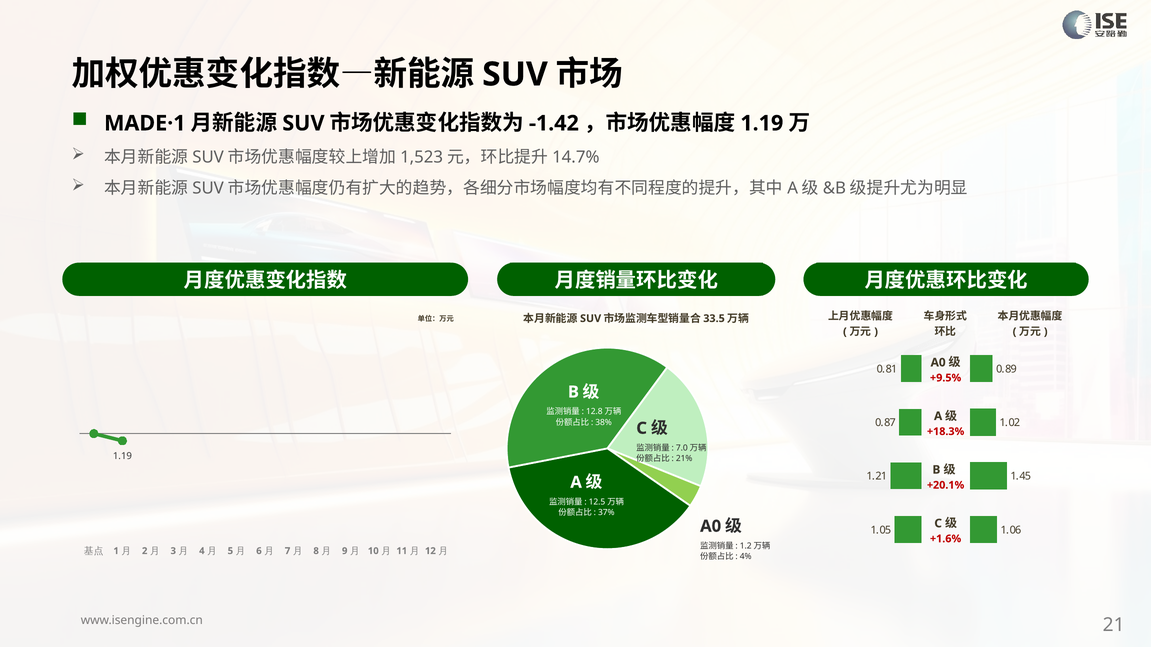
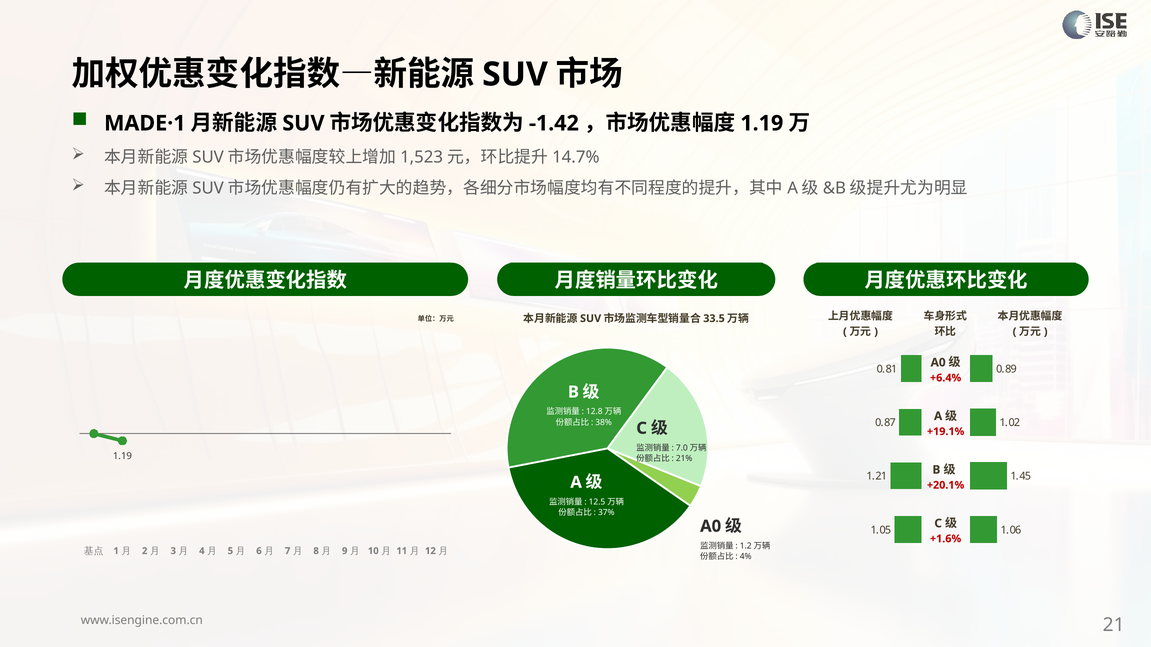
+9.5%: +9.5% -> +6.4% (946, 378)
+18.3%: +18.3% -> +19.1% (946, 432)
